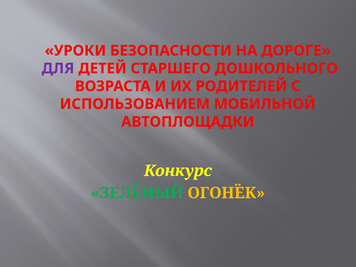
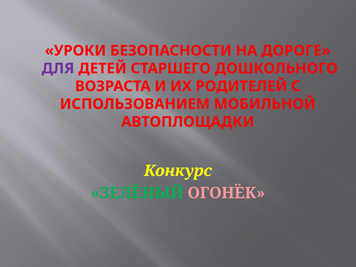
ОГОНЁК colour: yellow -> pink (226, 193)
